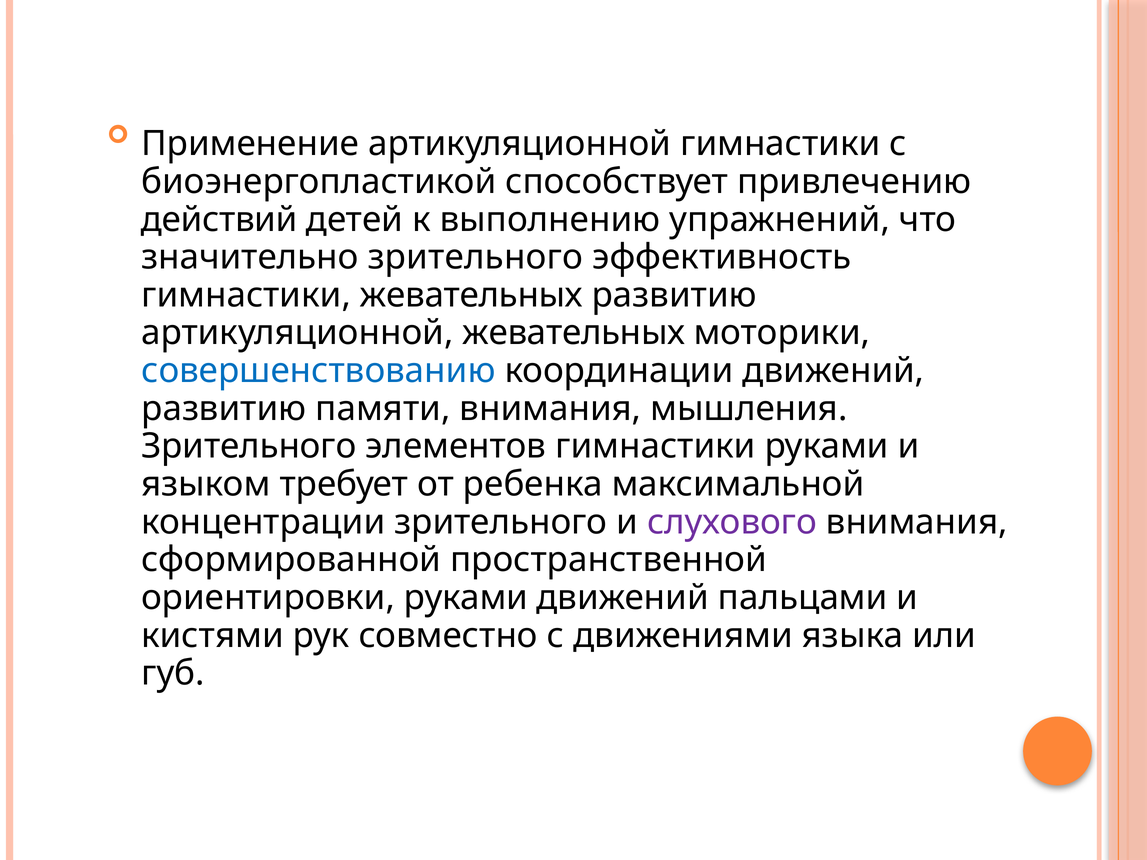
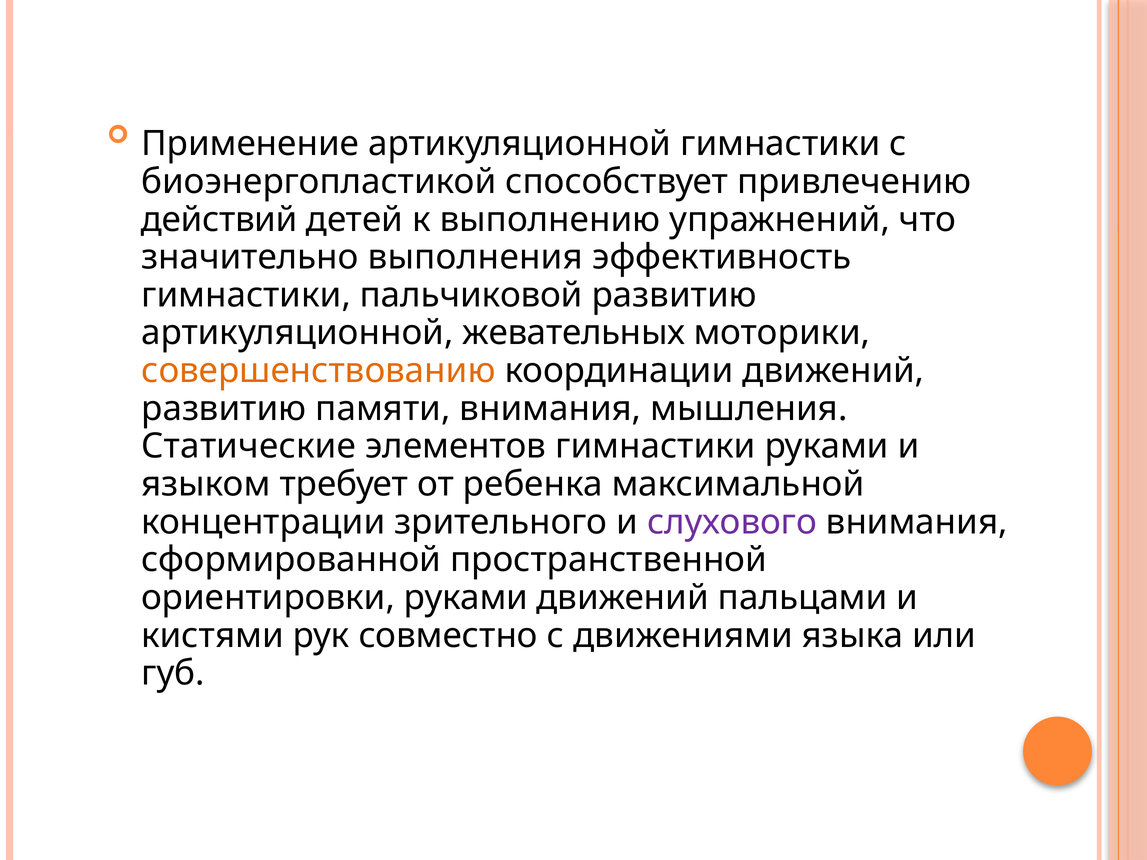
значительно зрительного: зрительного -> выполнения (475, 257)
гимнастики жевательных: жевательных -> пальчиковой (471, 295)
совершенствованию colour: blue -> orange (318, 371)
Зрительного: Зрительного -> Статические (249, 447)
